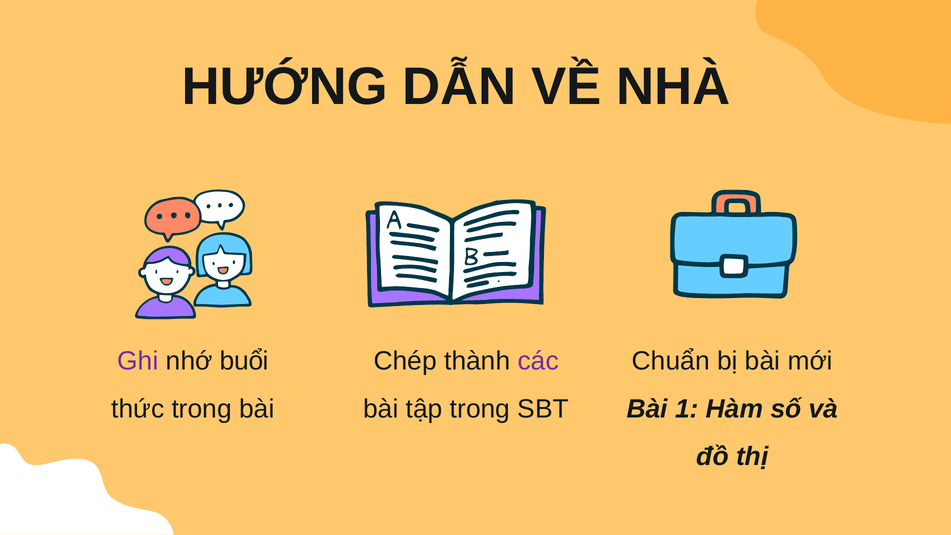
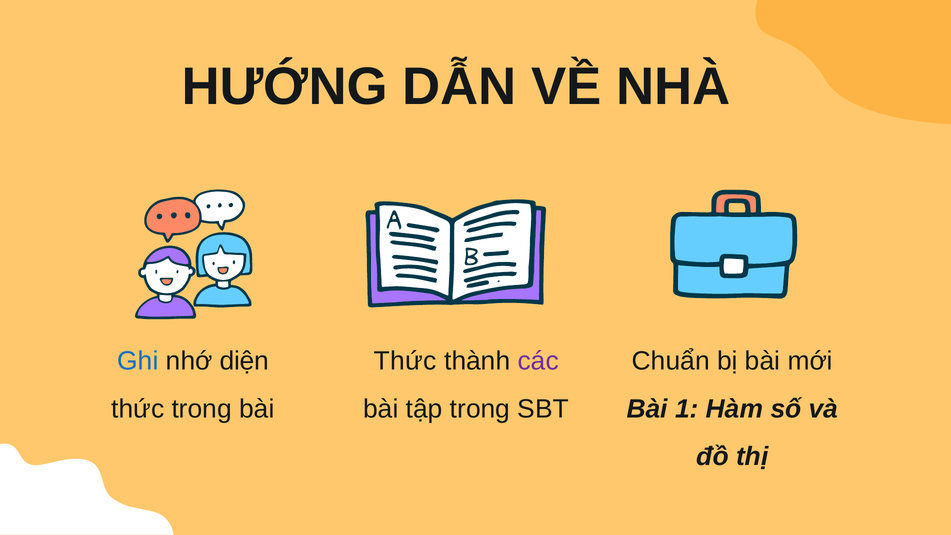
Ghi colour: purple -> blue (138, 361)
buổi: buổi -> diện (244, 361)
Chép: Chép -> Thức (405, 361)
